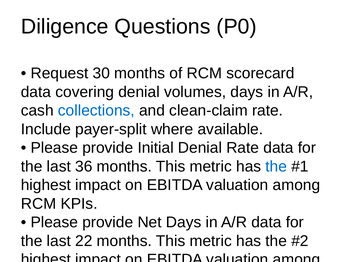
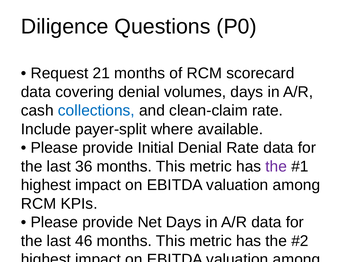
30: 30 -> 21 (101, 73)
the colour: blue -> purple (276, 166)
22: 22 -> 46 (84, 241)
